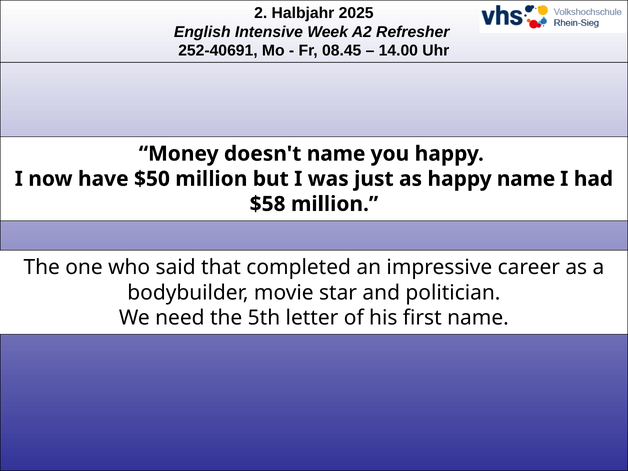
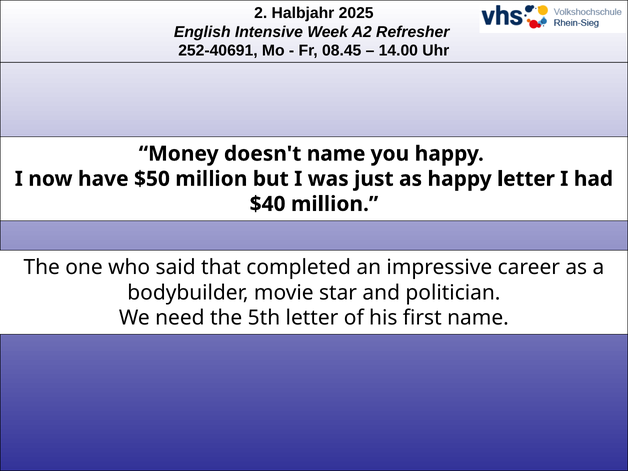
happy name: name -> letter (526, 179)
$58: $58 -> $40 (268, 204)
